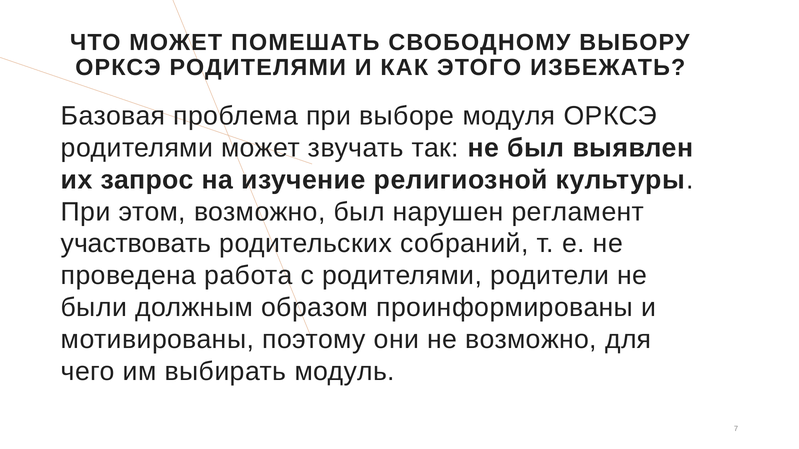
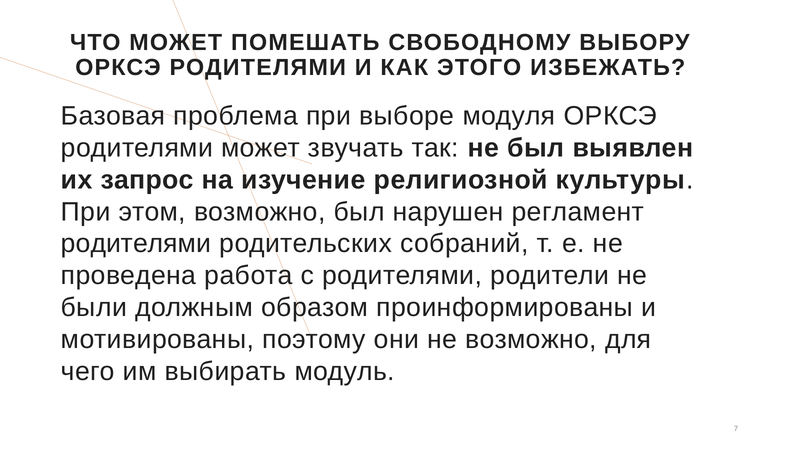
участвовать: участвовать -> родителями (136, 244)
